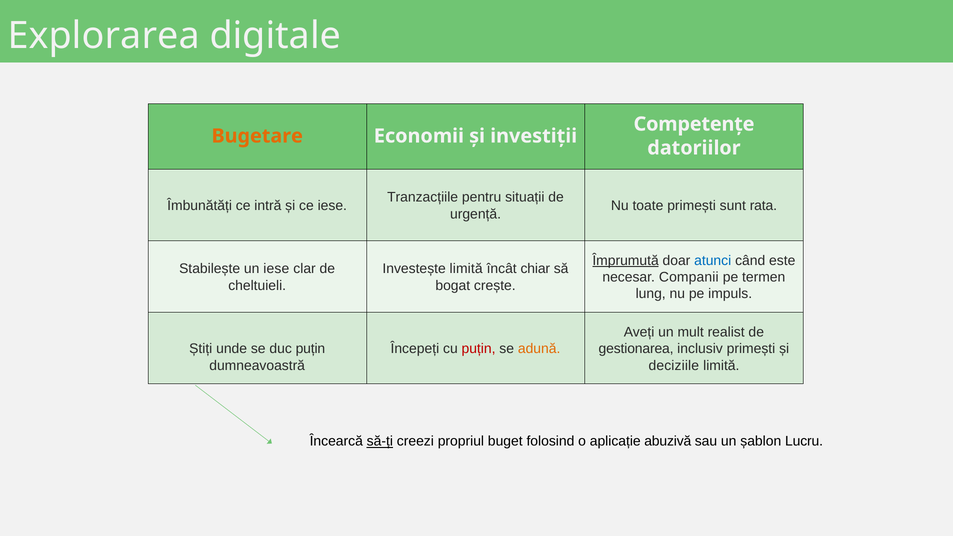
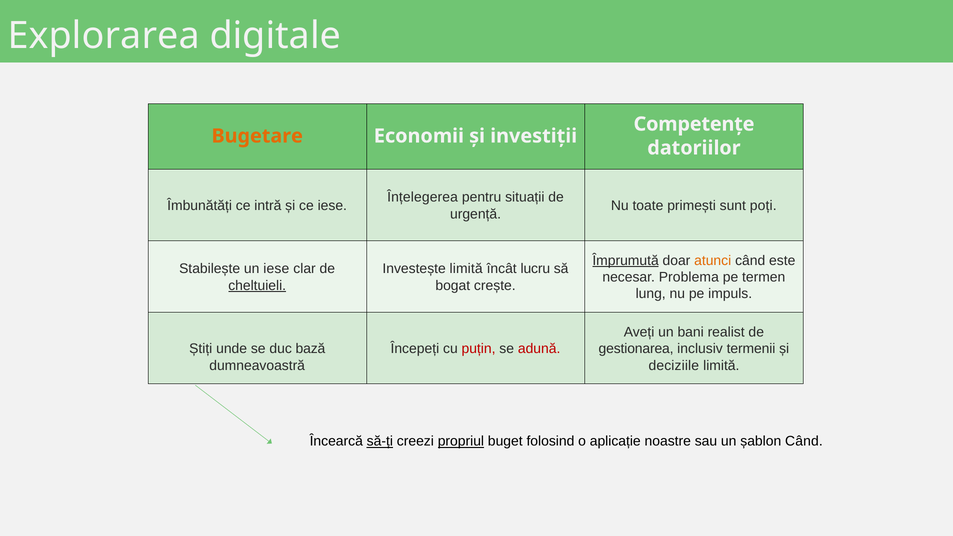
Tranzacțiile: Tranzacțiile -> Înțelegerea (423, 197)
rata: rata -> poți (763, 206)
atunci colour: blue -> orange (713, 261)
chiar: chiar -> lucru (535, 269)
Companii: Companii -> Problema (689, 277)
cheltuieli underline: none -> present (257, 286)
mult: mult -> bani (691, 332)
duc puțin: puțin -> bază (310, 349)
adună colour: orange -> red (539, 349)
inclusiv primești: primești -> termenii (751, 349)
propriul underline: none -> present (461, 441)
abuzivă: abuzivă -> noastre (668, 441)
șablon Lucru: Lucru -> Când (804, 441)
